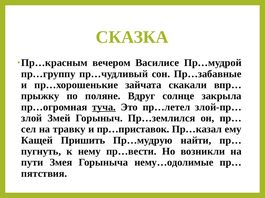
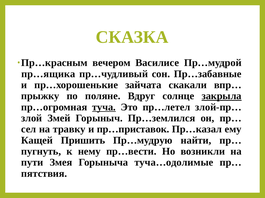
пр…группу: пр…группу -> пр…ящика (48, 74)
закрыла underline: none -> present (222, 96)
нему…одолимые: нему…одолимые -> туча…одолимые (174, 163)
